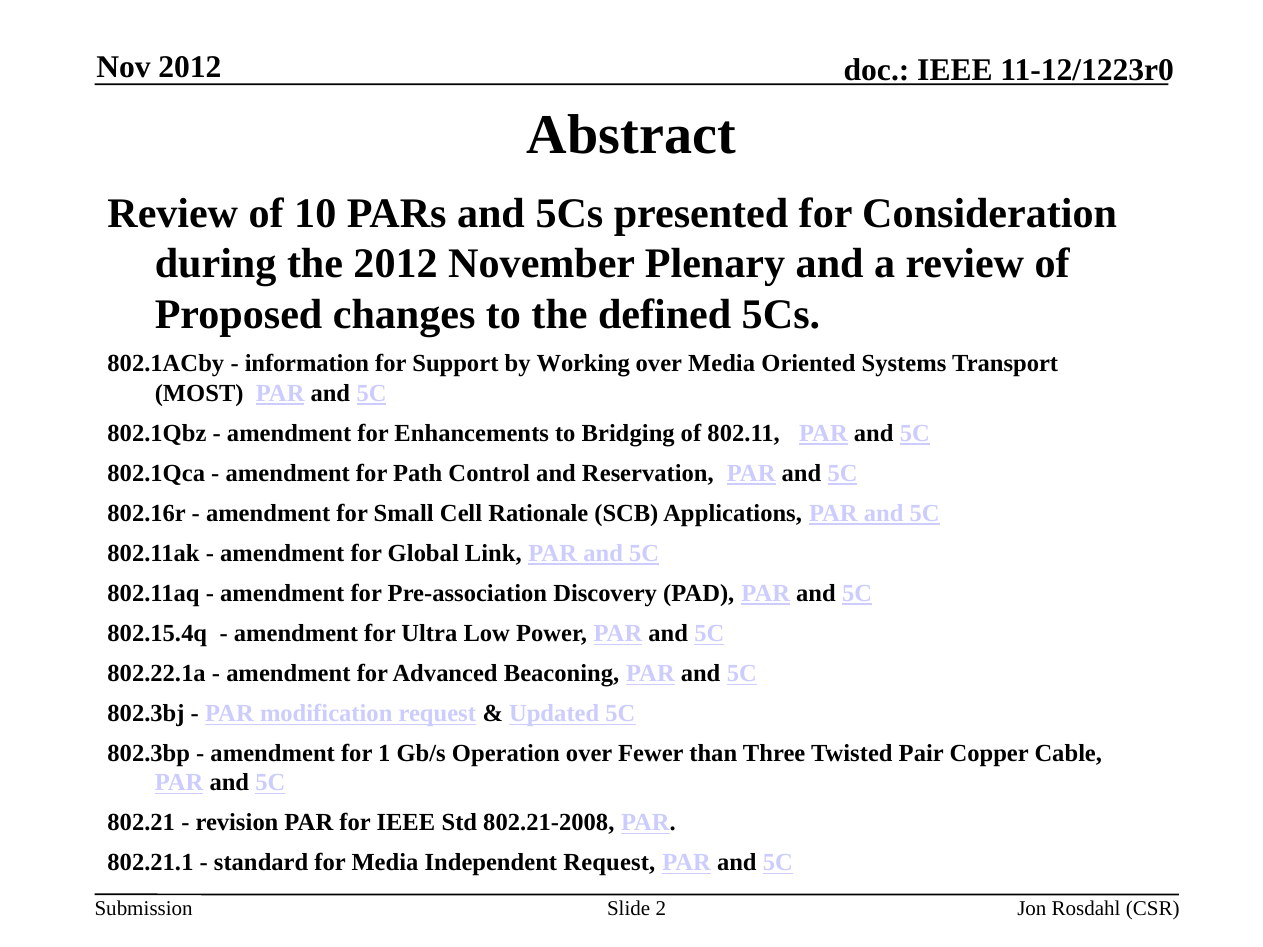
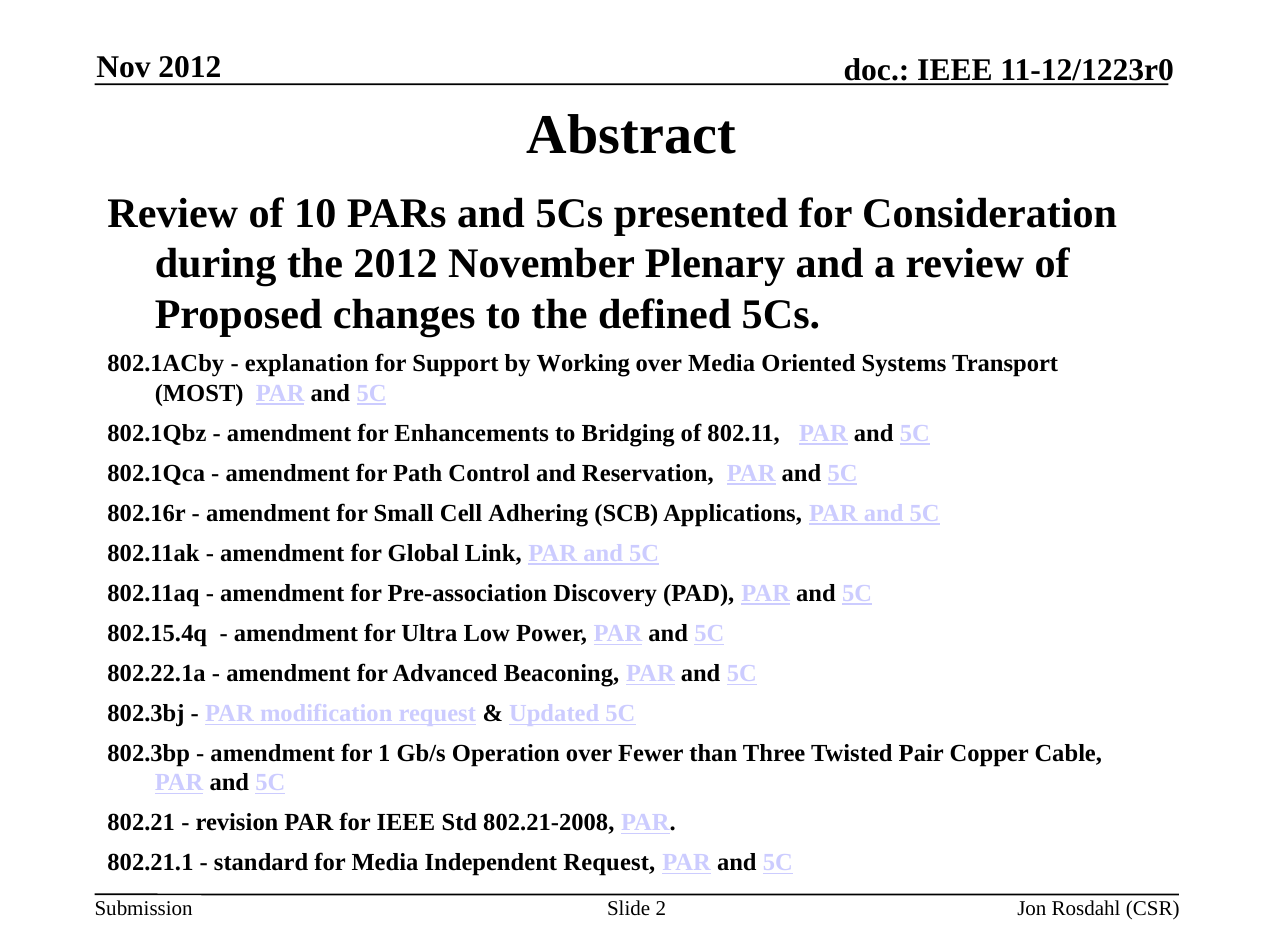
information: information -> explanation (307, 364)
Rationale: Rationale -> Adhering (538, 513)
